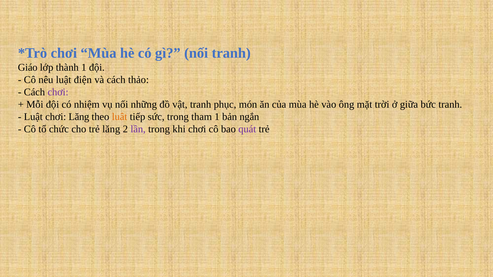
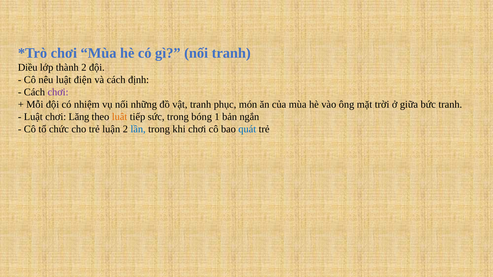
Giáo: Giáo -> Diều (28, 68)
thành 1: 1 -> 2 (84, 68)
thảo: thảo -> định (139, 80)
tham: tham -> bóng (202, 117)
trẻ lăng: lăng -> luận (111, 129)
lần colour: purple -> blue (138, 129)
quát colour: purple -> blue (247, 129)
